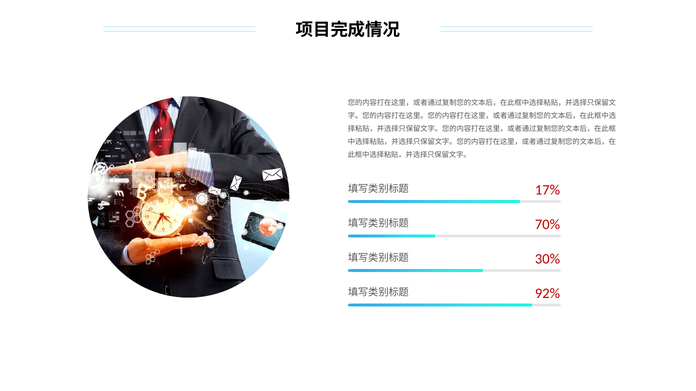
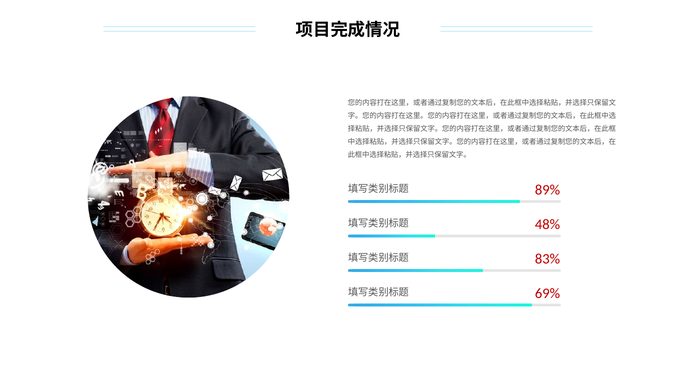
17%: 17% -> 89% (547, 190)
70%: 70% -> 48% (547, 225)
30%: 30% -> 83% (547, 259)
92%: 92% -> 69% (547, 294)
